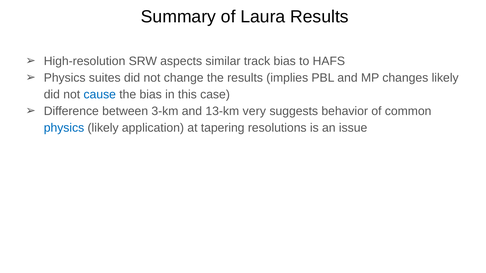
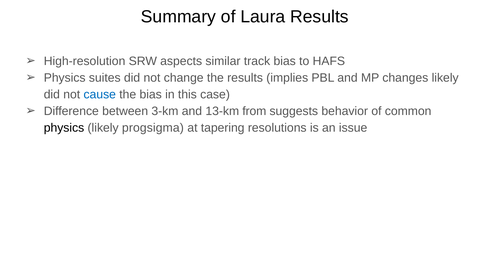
very: very -> from (254, 111)
physics colour: blue -> black (64, 128)
application: application -> progsigma (153, 128)
